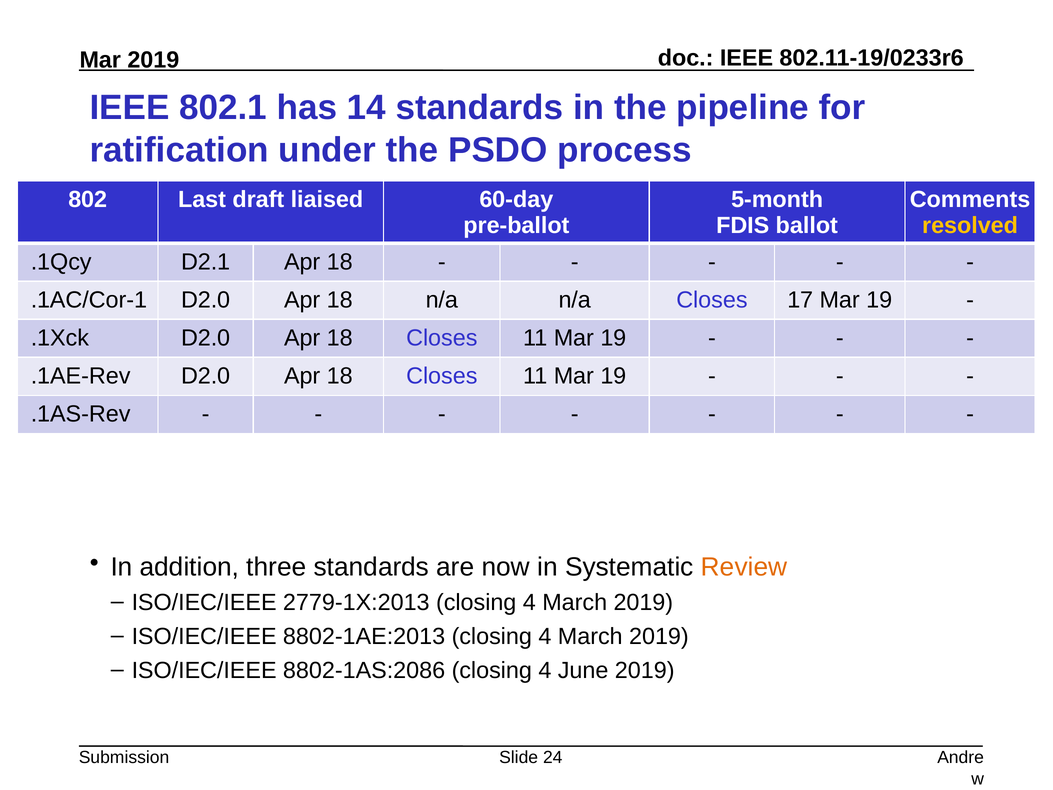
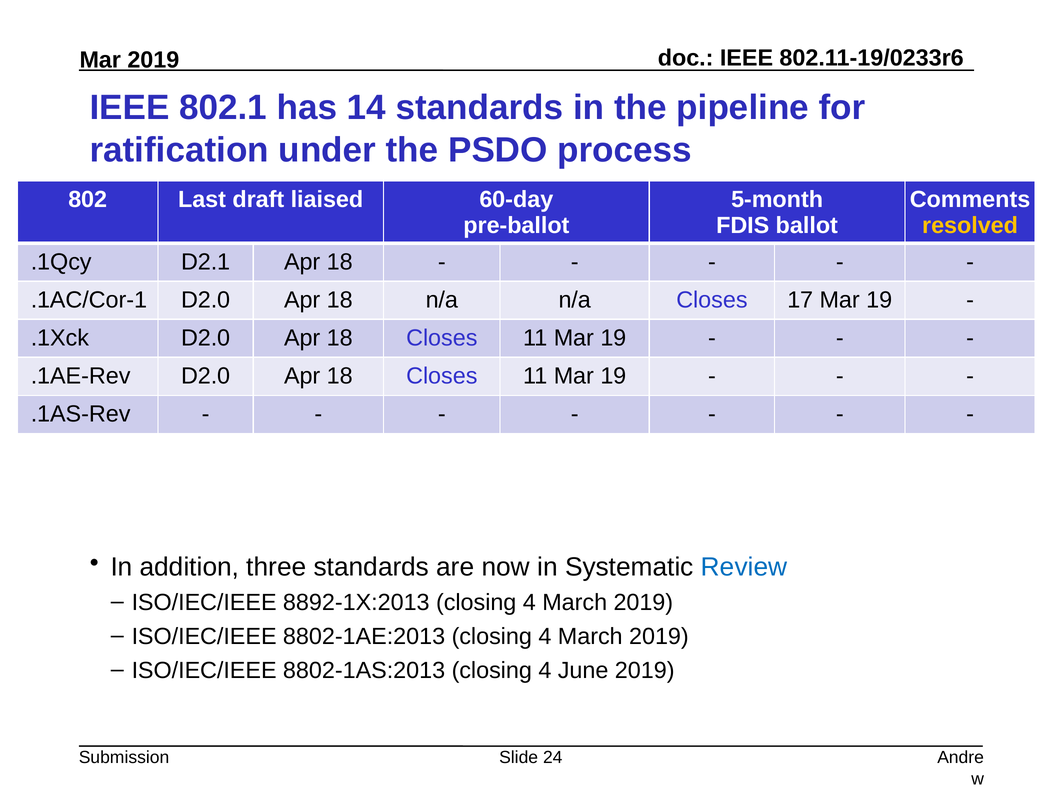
Review colour: orange -> blue (744, 567)
2779-1X:2013: 2779-1X:2013 -> 8892-1X:2013 (356, 602)
8802-1AS:2086: 8802-1AS:2086 -> 8802-1AS:2013 (364, 670)
